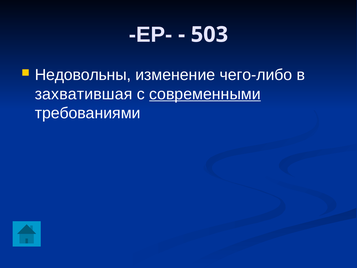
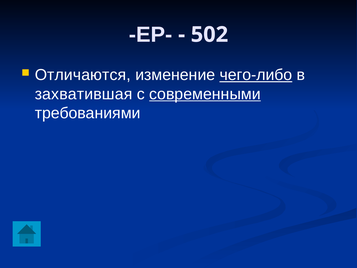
503: 503 -> 502 (209, 35)
Недовольны: Недовольны -> Отличаются (83, 75)
чего-либо underline: none -> present (256, 75)
